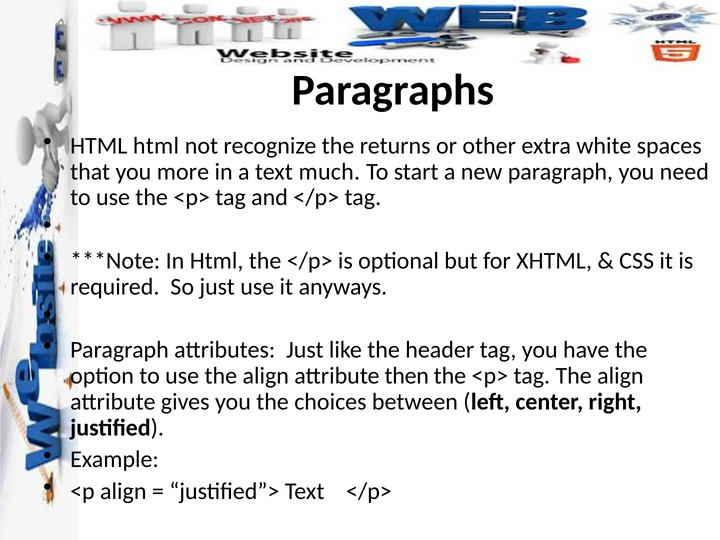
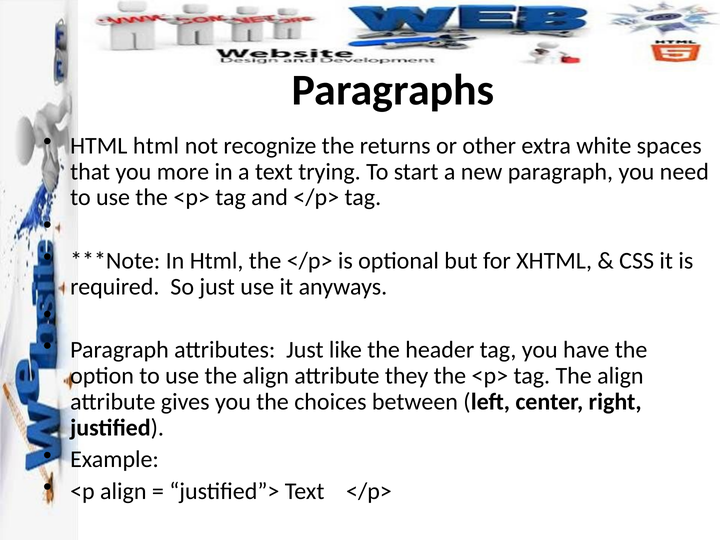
much: much -> trying (330, 172)
then: then -> they (407, 376)
